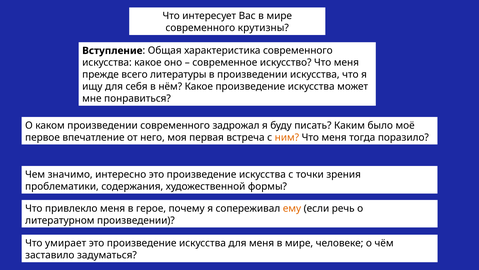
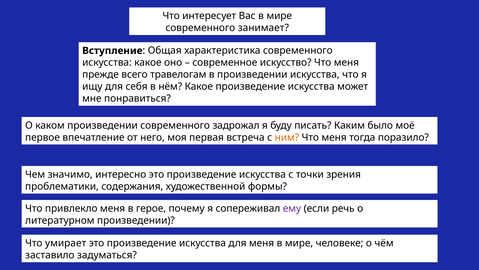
крутизны: крутизны -> занимает (263, 28)
литературы: литературы -> травелогам (178, 75)
ему colour: orange -> purple (292, 208)
